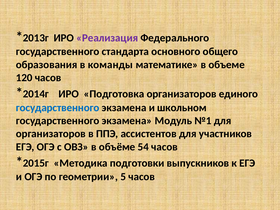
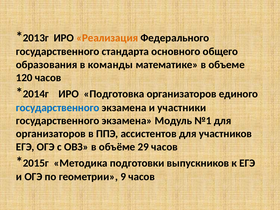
Реализация colour: purple -> orange (107, 38)
школьном: школьном -> участники (182, 108)
54: 54 -> 29 (143, 147)
5: 5 -> 9 (123, 177)
